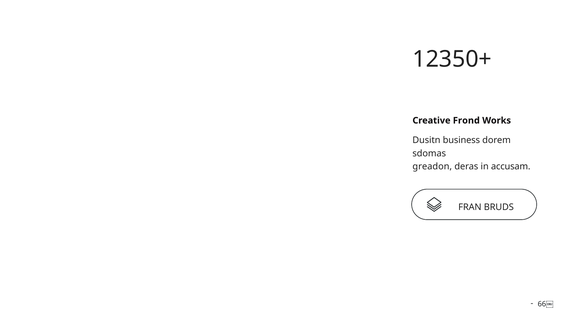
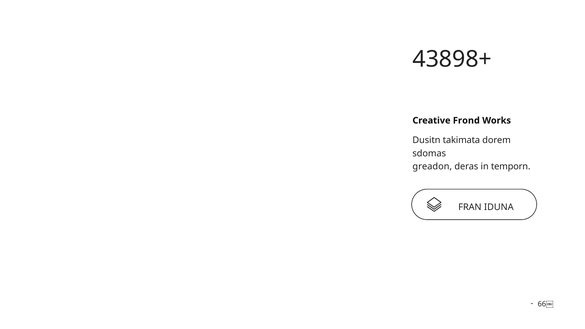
12350+: 12350+ -> 43898+ (452, 59)
business: business -> takimata (461, 140)
accusam: accusam -> temporn (511, 167)
BRUDS: BRUDS -> IDUNA (499, 207)
